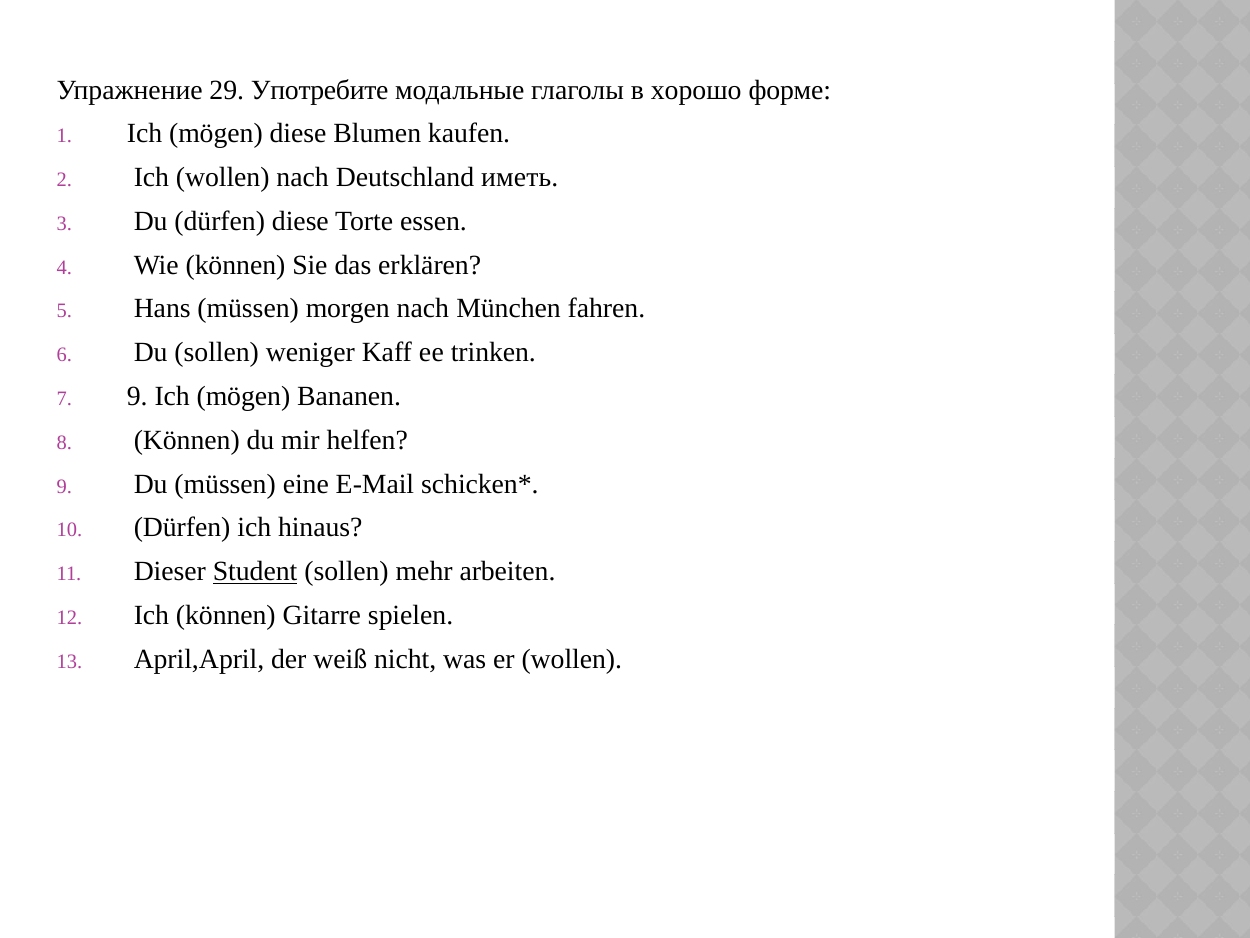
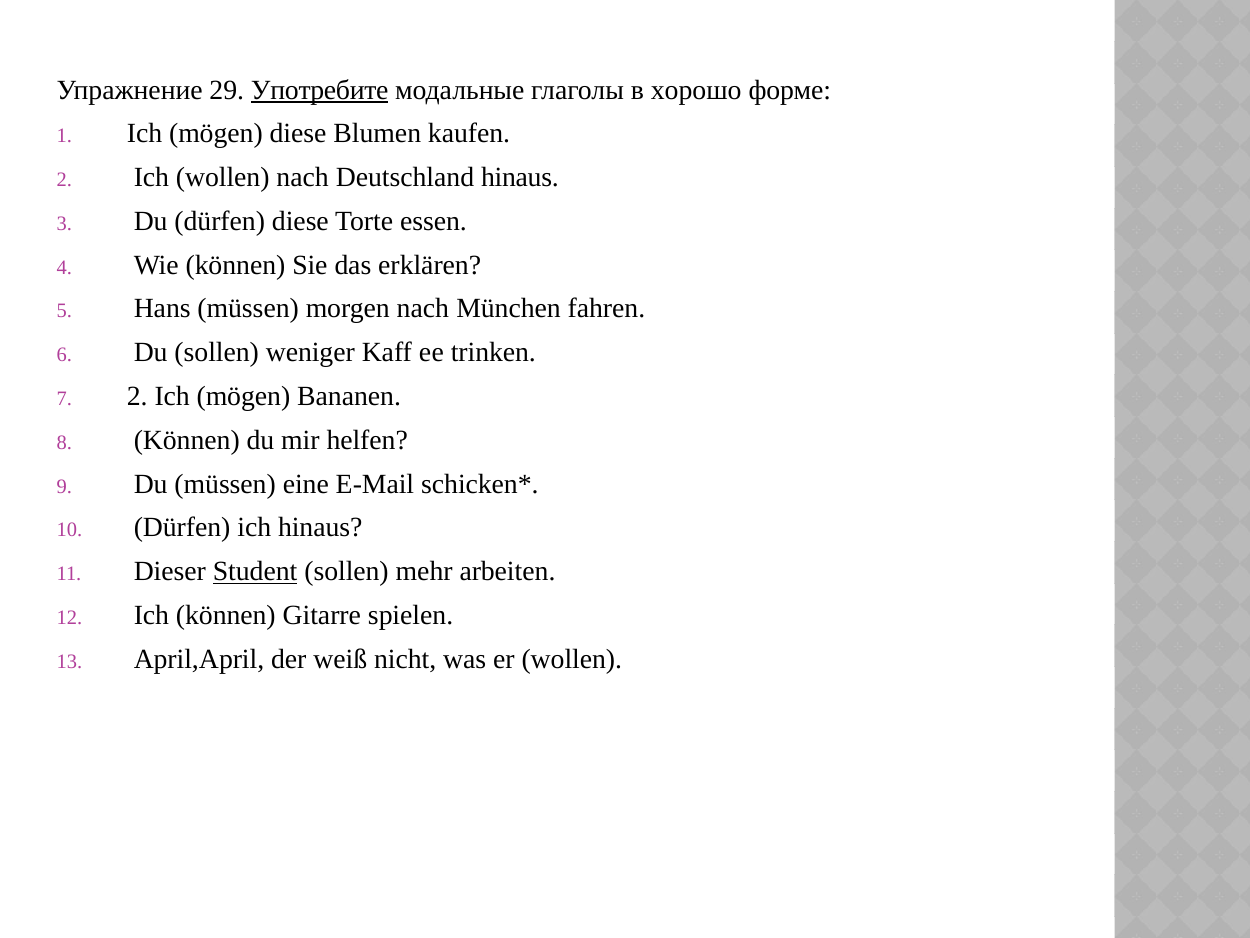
Употребите underline: none -> present (320, 90)
Deutschland иметь: иметь -> hinaus (520, 177)
7 9: 9 -> 2 (137, 396)
